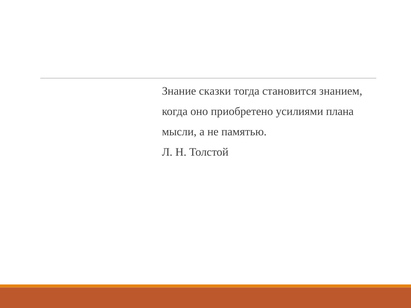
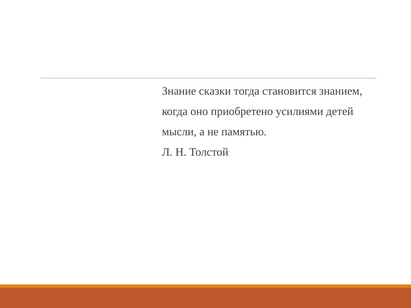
плана: плана -> детей (340, 111)
